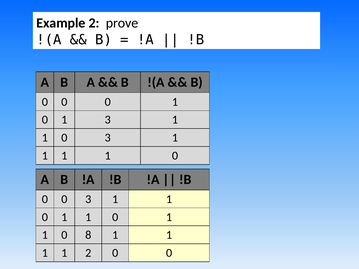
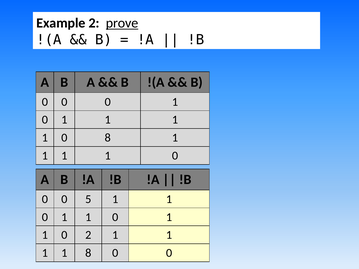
prove underline: none -> present (122, 23)
3: 3 -> 1 (108, 120)
1 0 3: 3 -> 8 (108, 138)
0 0 3: 3 -> 5 (88, 199)
0 8: 8 -> 2 (88, 235)
1 2: 2 -> 8 (88, 253)
